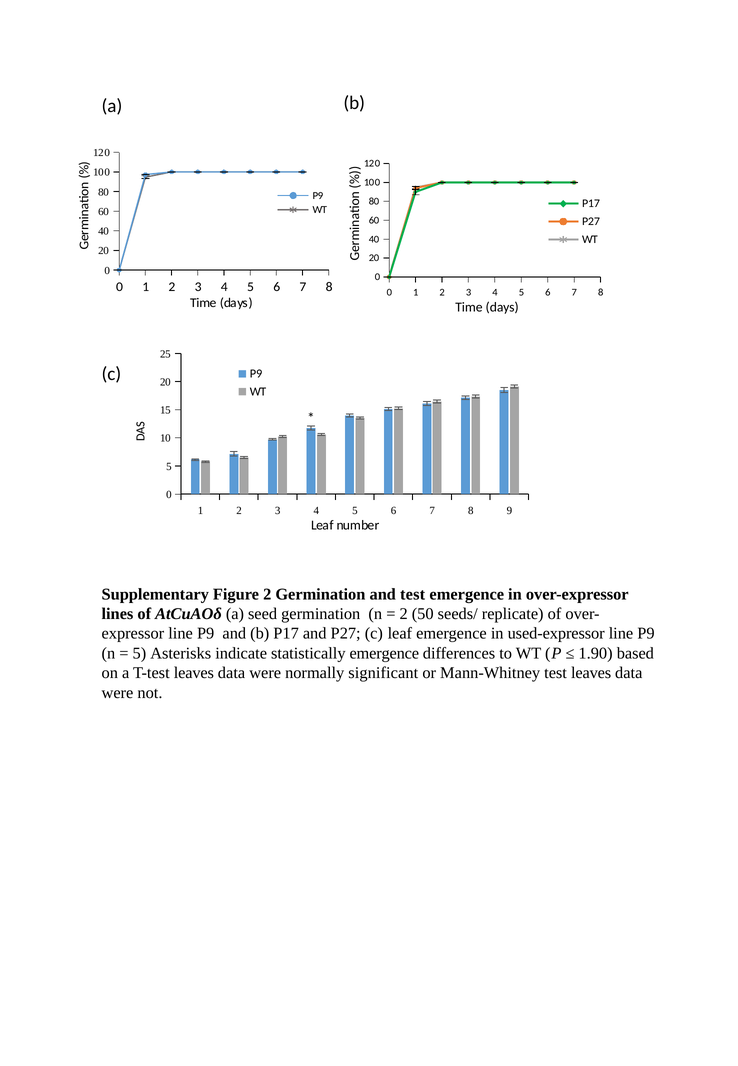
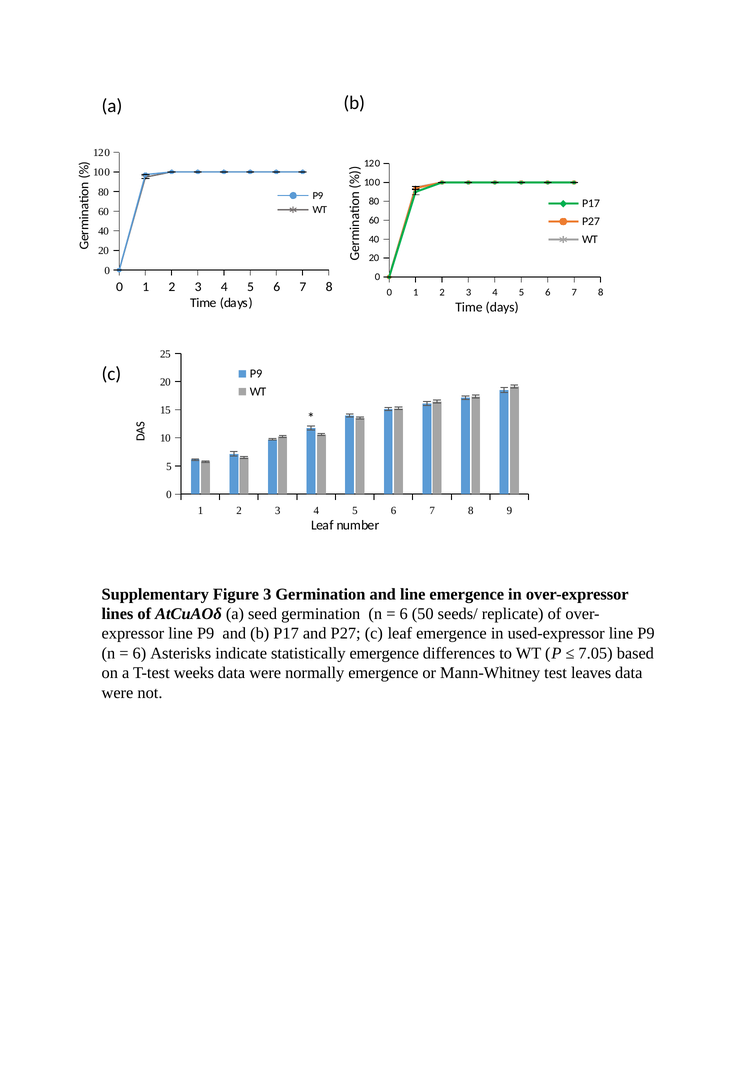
Figure 2: 2 -> 3 (267, 594)
and test: test -> line (413, 594)
2: 2 -> 6 (404, 614)
5: 5 -> 6 (139, 653)
1.90: 1.90 -> 7.05 (596, 653)
T-test leaves: leaves -> weeks (194, 673)
normally significant: significant -> emergence (383, 673)
